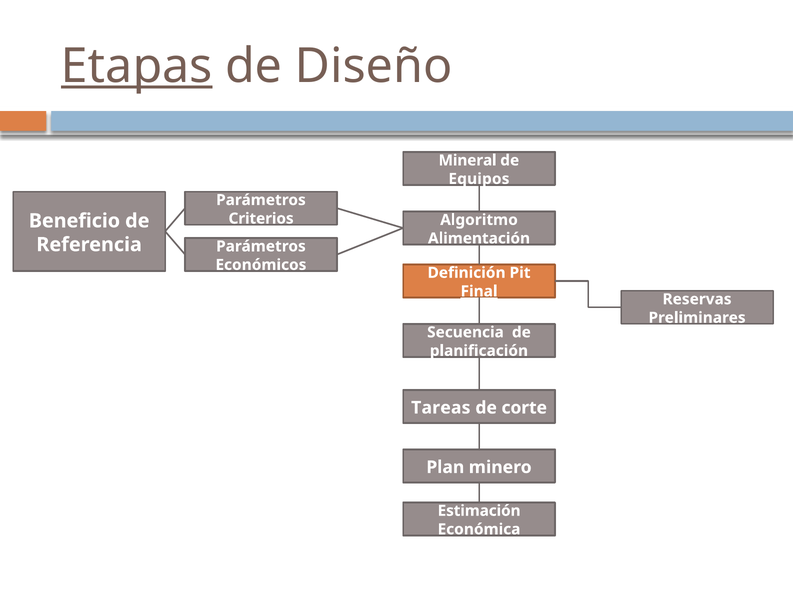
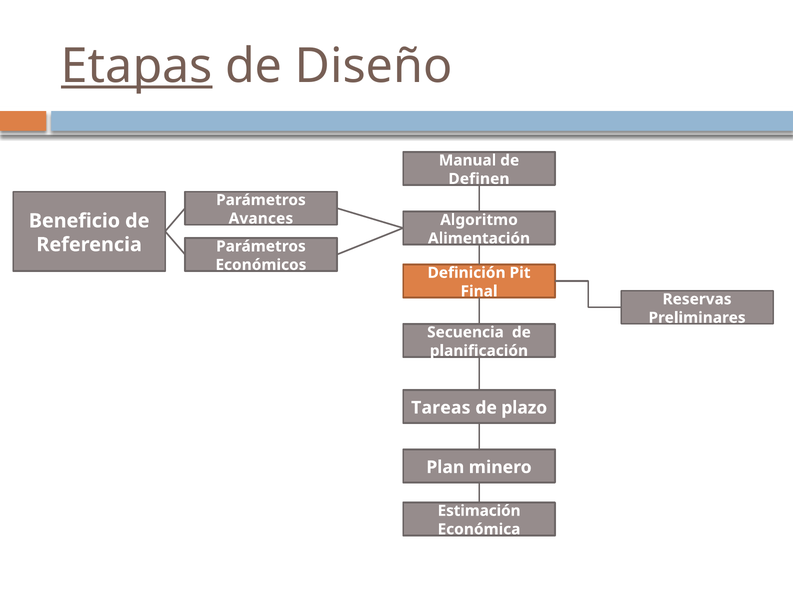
Mineral: Mineral -> Manual (468, 160)
Equipos: Equipos -> Definen (479, 179)
Criterios: Criterios -> Avances (261, 218)
Final underline: present -> none (479, 291)
corte: corte -> plazo (524, 408)
